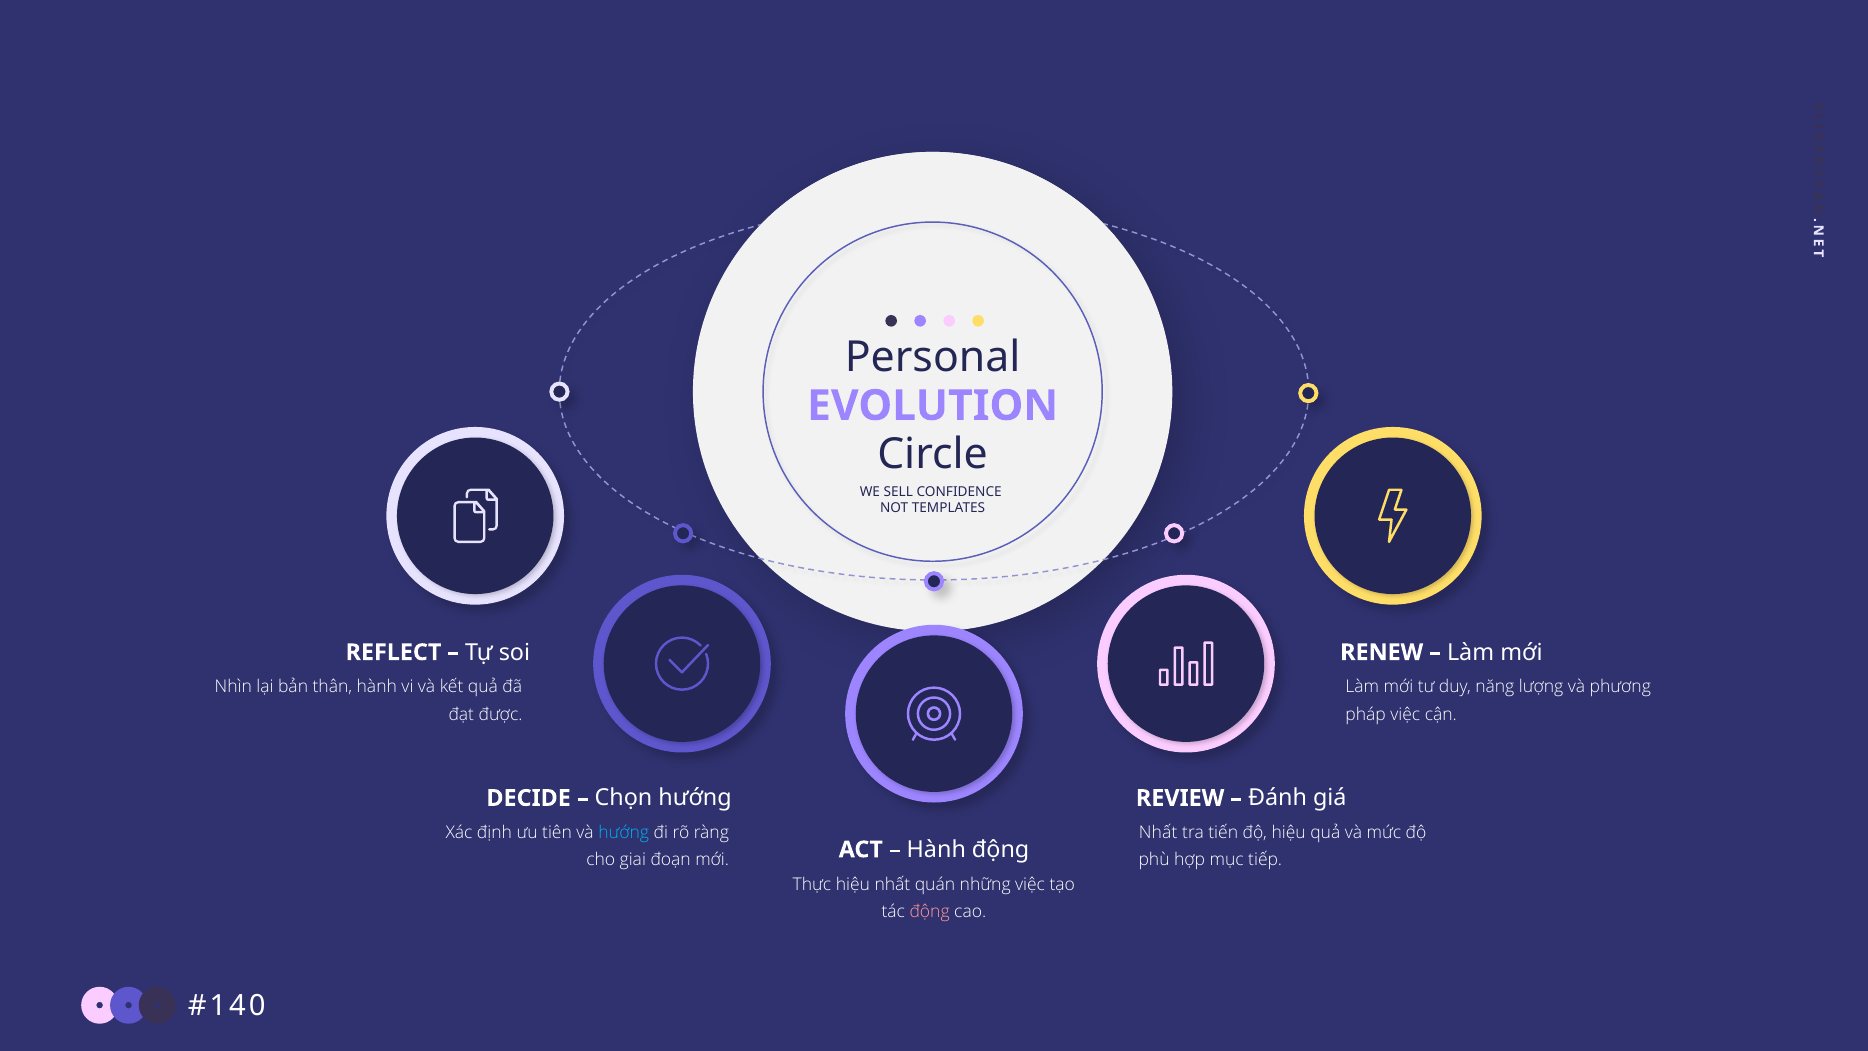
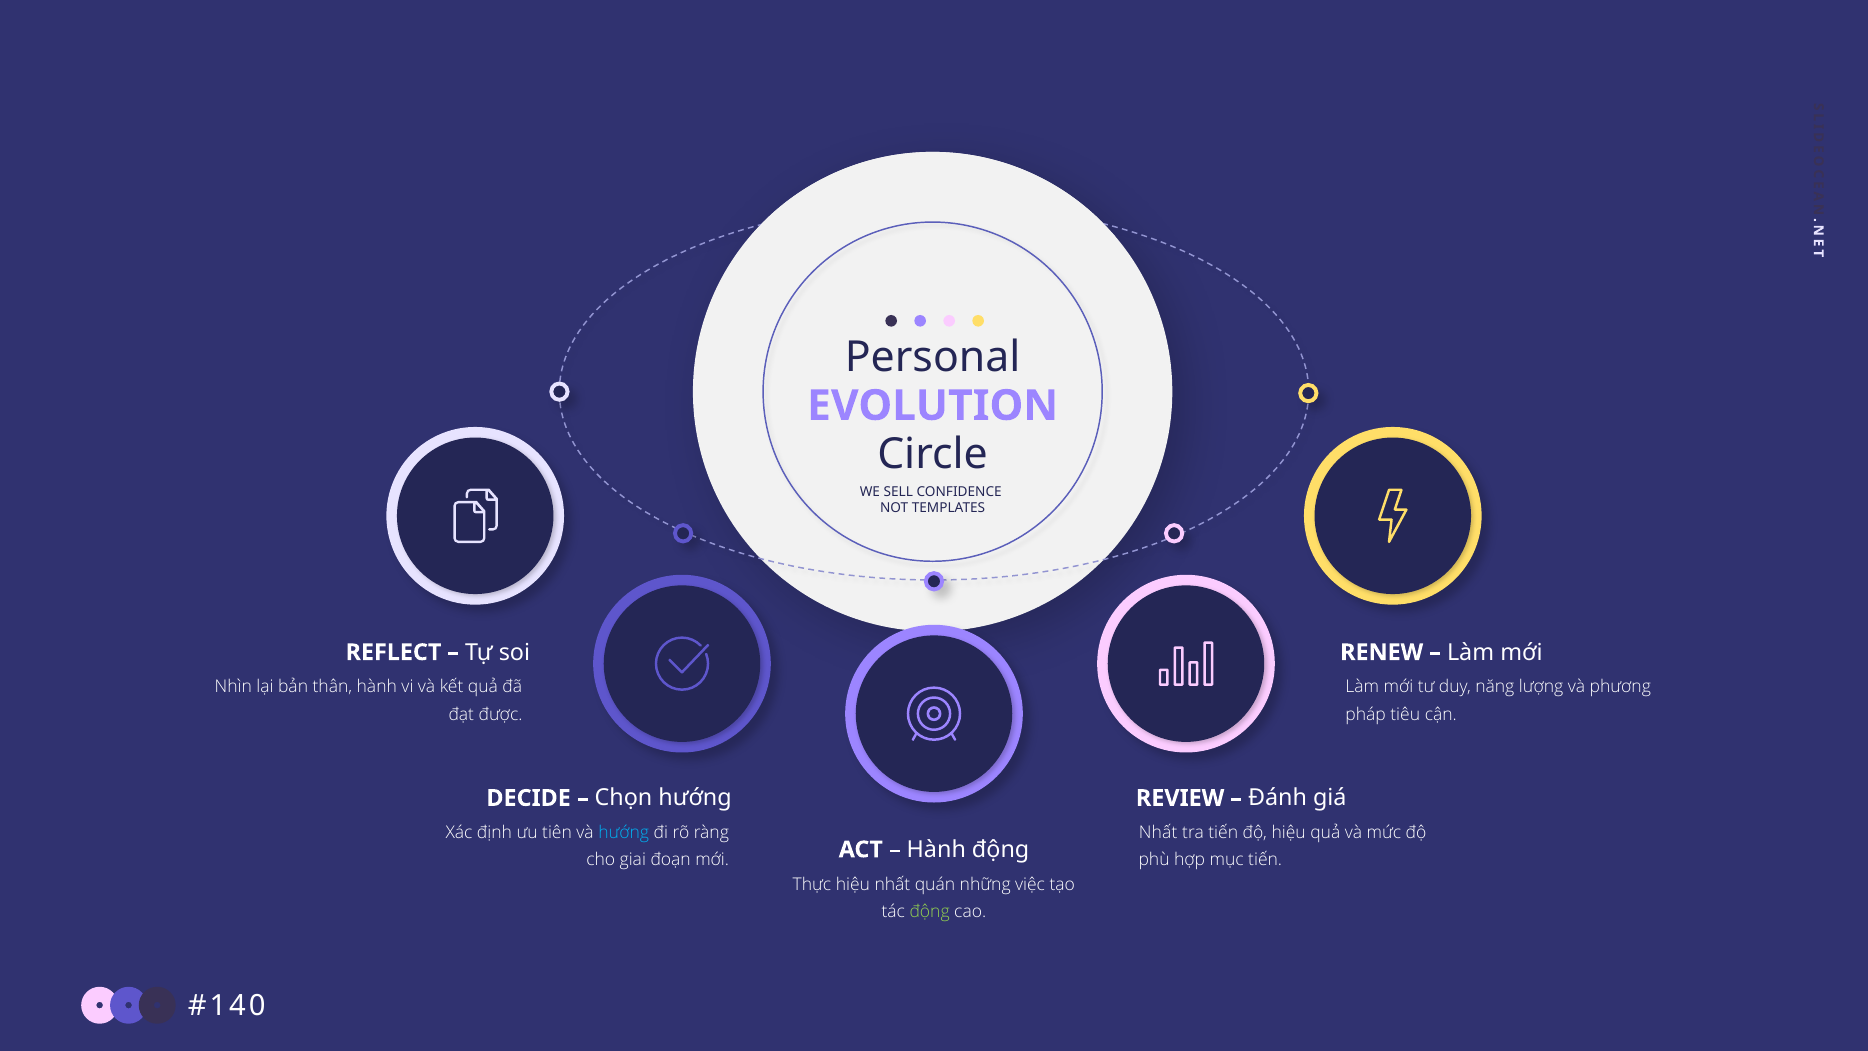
pháp việc: việc -> tiêu (1405, 714)
mục tiếp: tiếp -> tiến (1265, 860)
động colour: pink -> light green (930, 911)
